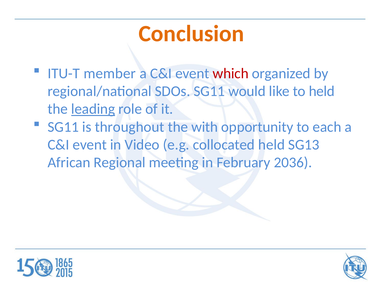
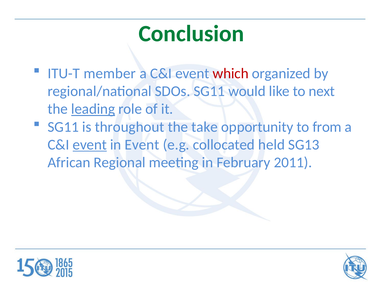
Conclusion colour: orange -> green (191, 34)
to held: held -> next (322, 91)
with: with -> take (205, 127)
each: each -> from (327, 127)
event underline: none -> present (90, 145)
in Video: Video -> Event (142, 145)
2036: 2036 -> 2011 (293, 163)
